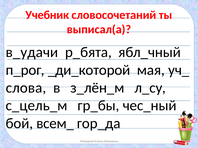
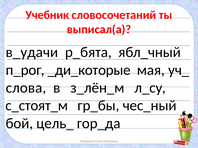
_ди_которой: _ди_которой -> _ди_которые (89, 70)
с_цель_м: с_цель_м -> с_стоят_м (37, 106)
всем_: всем_ -> цель_ (55, 124)
